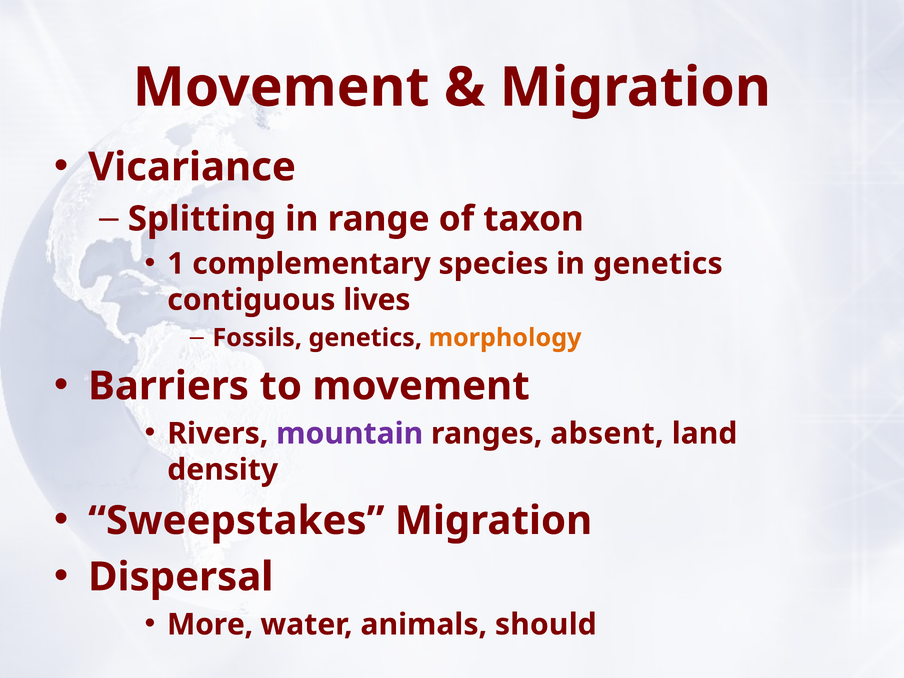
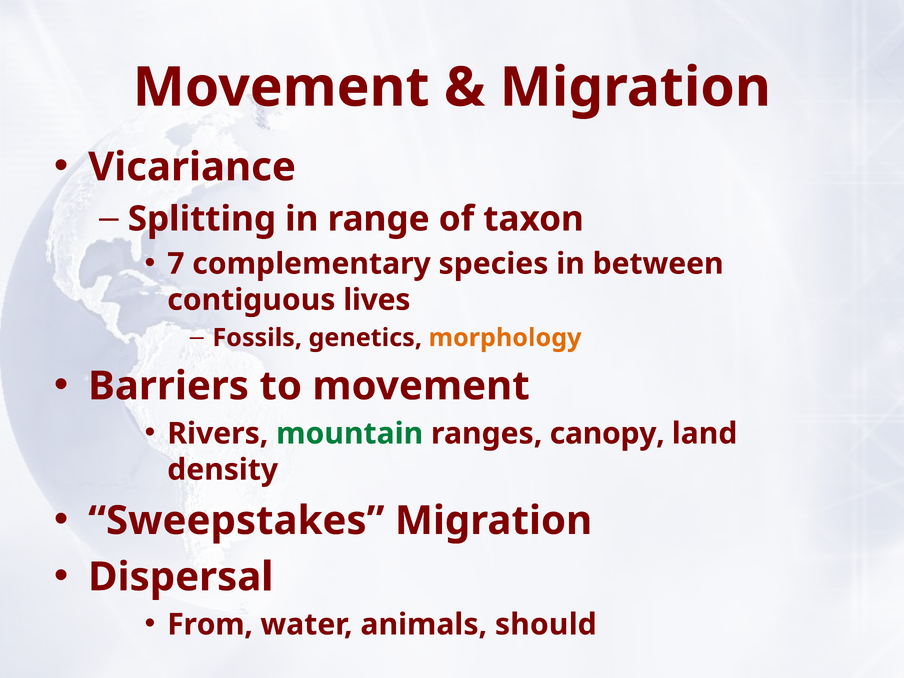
1: 1 -> 7 (176, 264)
in genetics: genetics -> between (658, 264)
mountain colour: purple -> green (350, 434)
absent: absent -> canopy (607, 434)
More: More -> From (210, 625)
